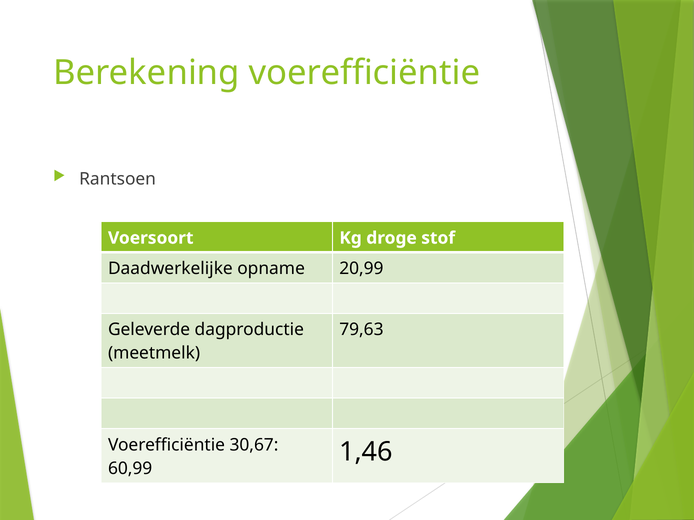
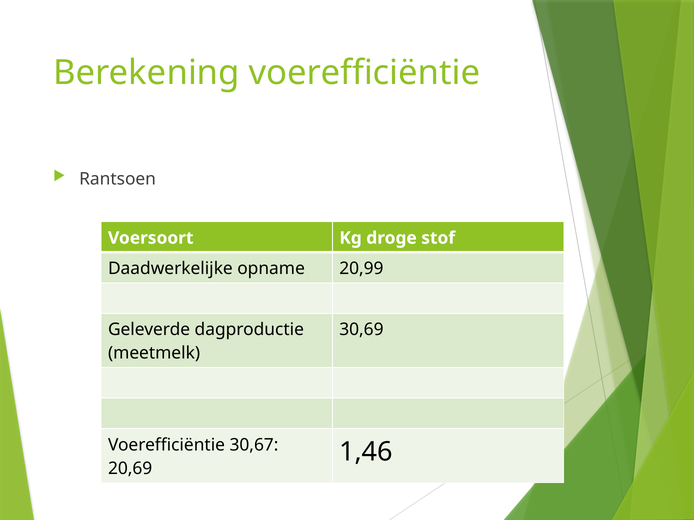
79,63: 79,63 -> 30,69 (361, 330)
60,99: 60,99 -> 20,69 (130, 469)
